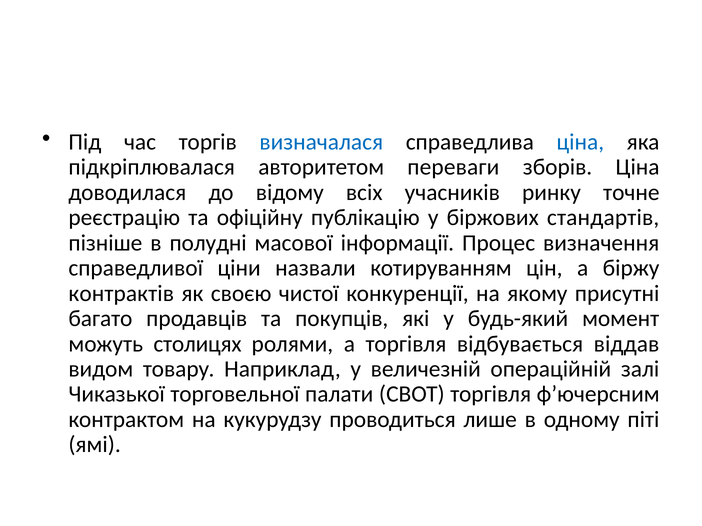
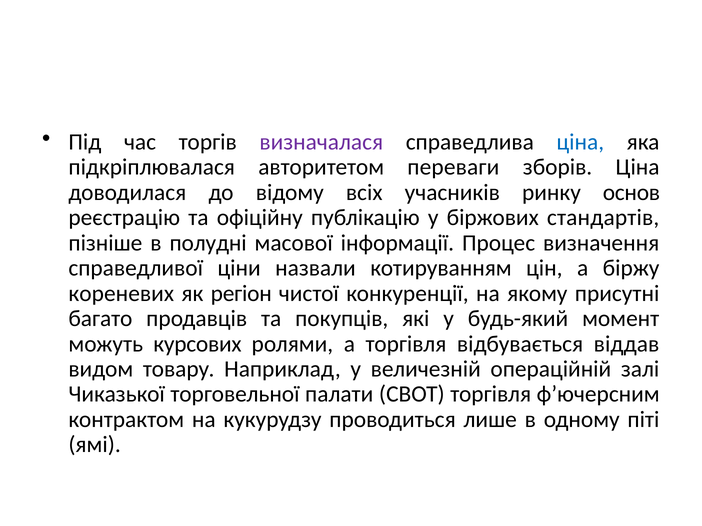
визначалася colour: blue -> purple (321, 142)
точне: точне -> основ (631, 193)
контрактів: контрактів -> кореневих (121, 294)
своєю: своєю -> регіон (241, 294)
столицях: столицях -> курсових (197, 344)
